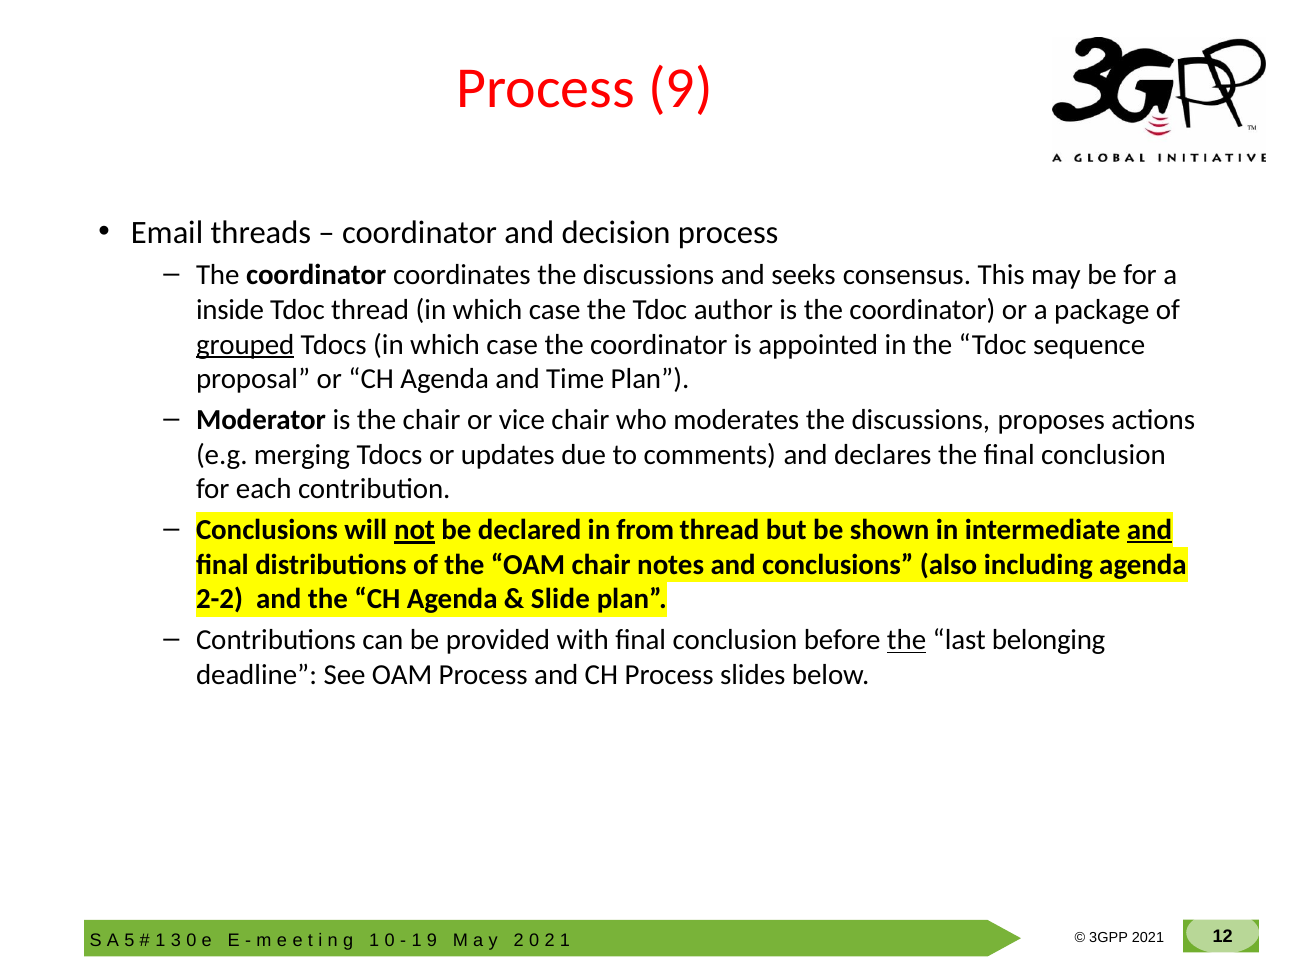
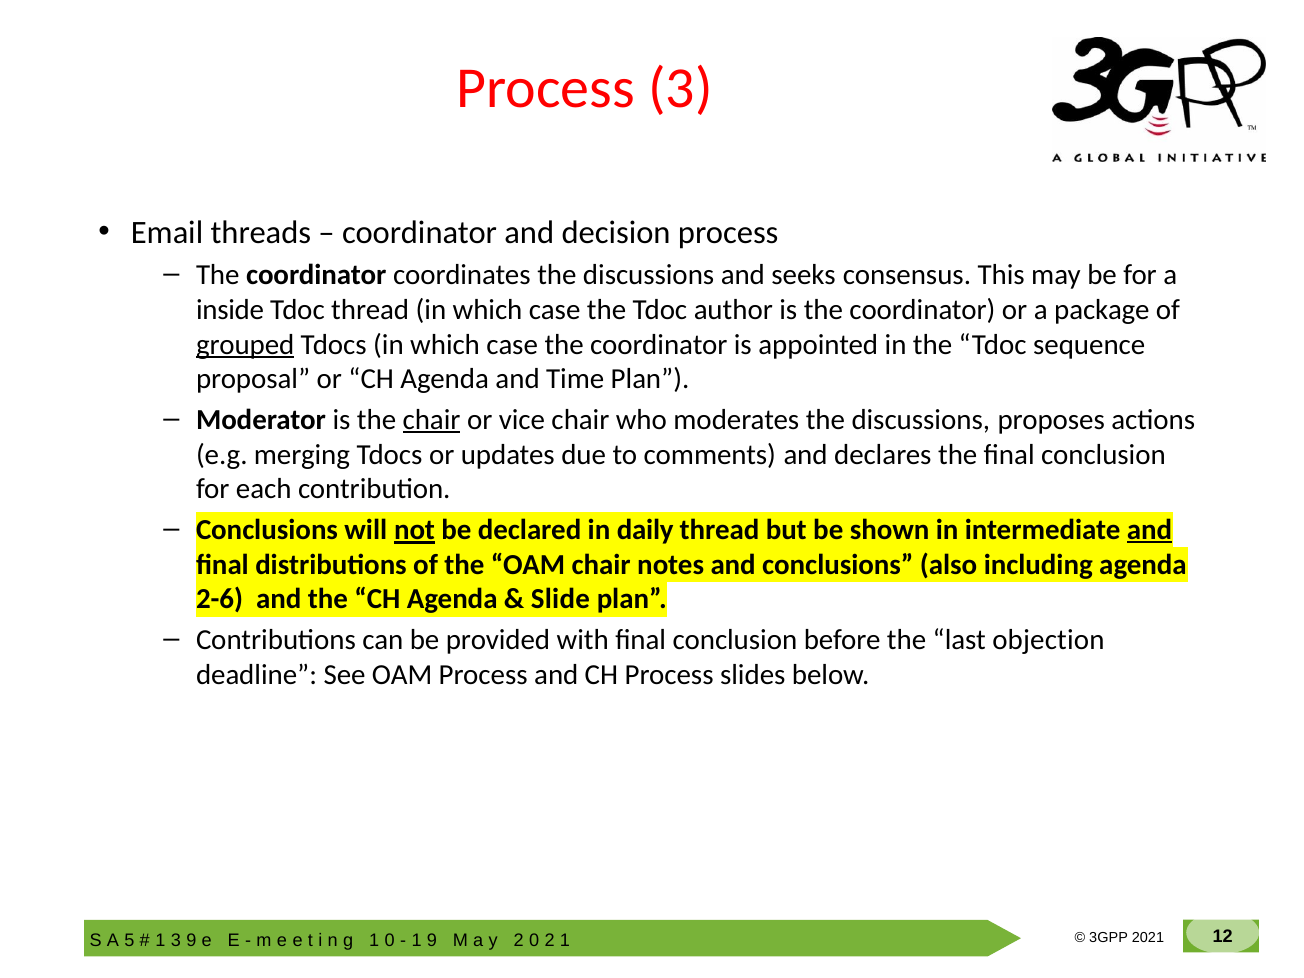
Process 9: 9 -> 3 (680, 88)
chair underline: none -> present (432, 420)
from: from -> daily (645, 530)
2-2: 2-2 -> 2-6 (220, 599)
the underline: present -> none (907, 640)
belonging: belonging -> objection (1048, 640)
0: 0 -> 9 (191, 940)
